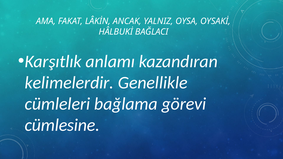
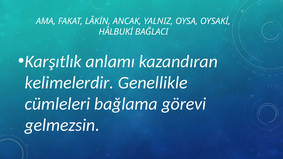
cümlesine: cümlesine -> gelmezsin (62, 125)
